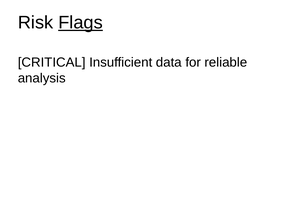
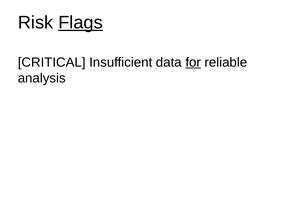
for underline: none -> present (193, 62)
